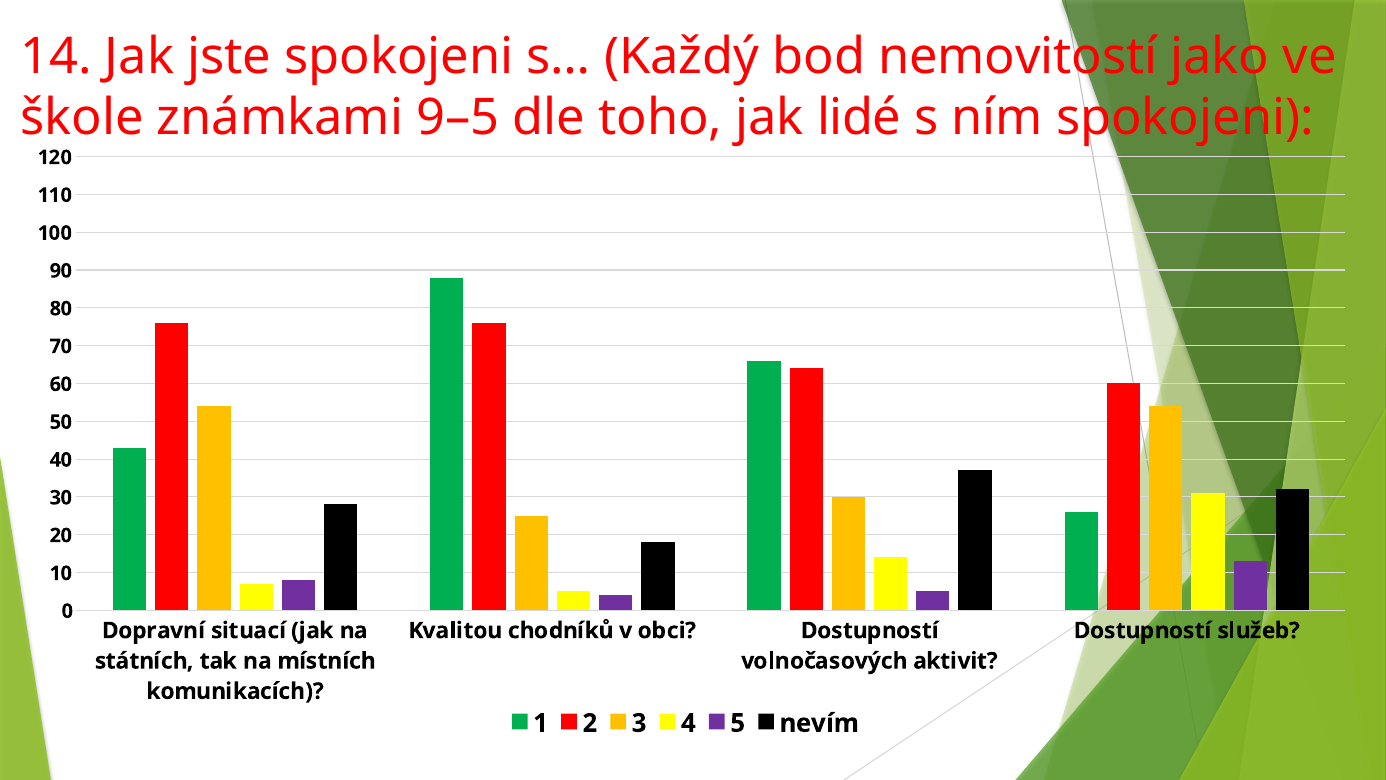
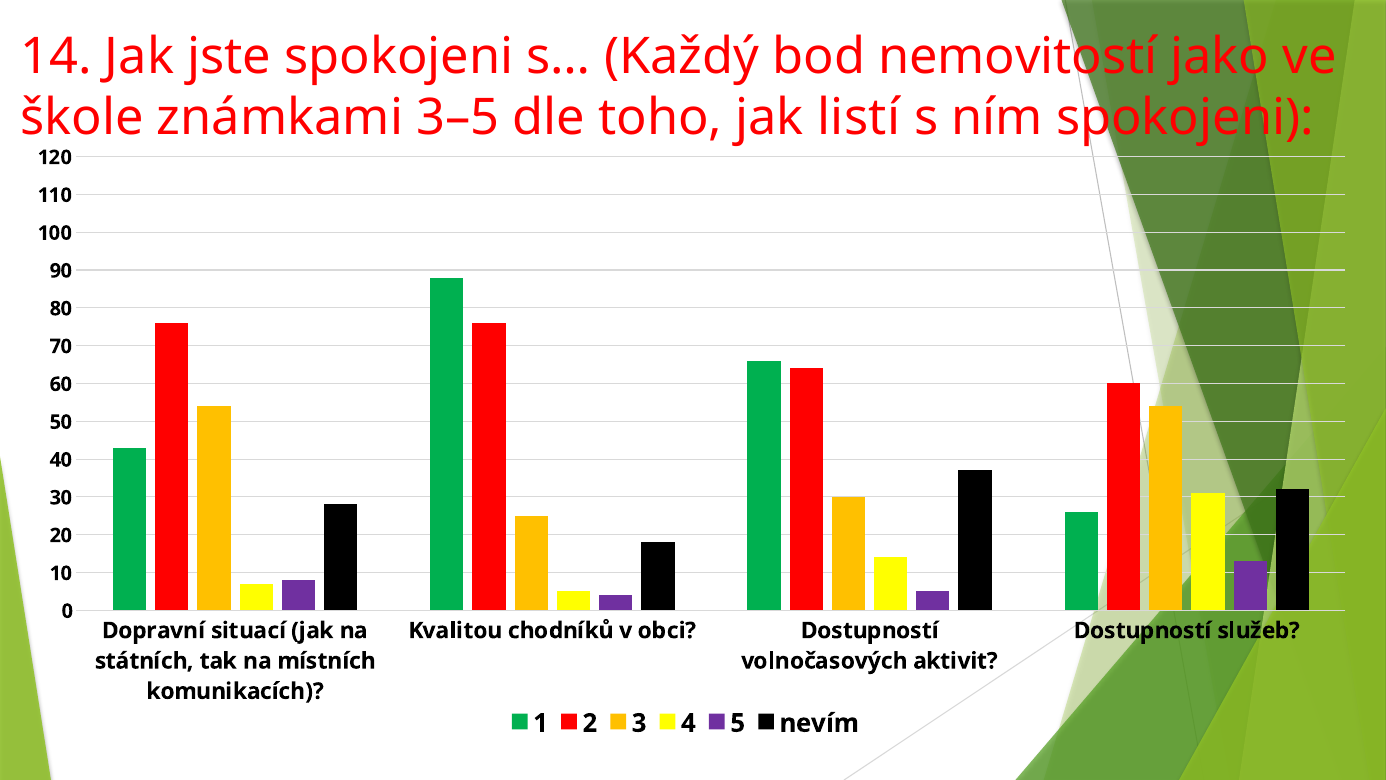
9–5: 9–5 -> 3–5 (458, 117)
lidé: lidé -> listí (859, 117)
